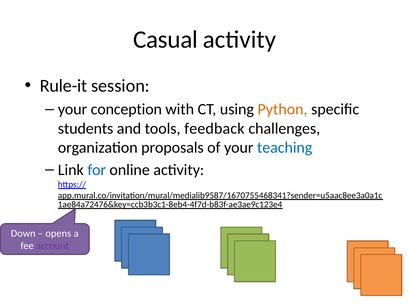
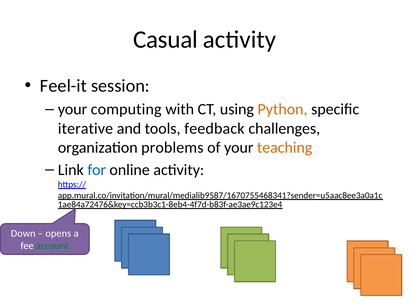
Rule-it: Rule-it -> Feel-it (63, 86)
conception: conception -> computing (126, 110)
students: students -> iterative (86, 129)
proposals: proposals -> problems (172, 148)
teaching colour: blue -> orange (285, 148)
account colour: purple -> green (52, 246)
